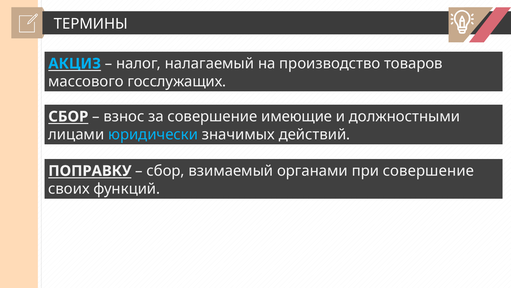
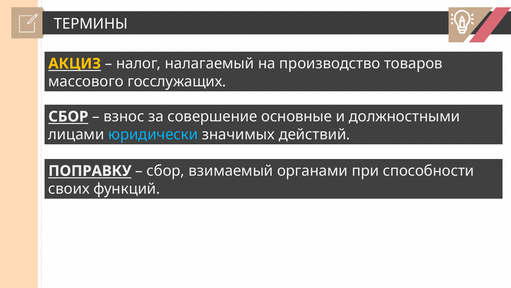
АКЦИЗ colour: light blue -> yellow (75, 63)
имеющие: имеющие -> основные (297, 116)
при совершение: совершение -> способности (428, 171)
